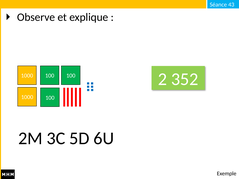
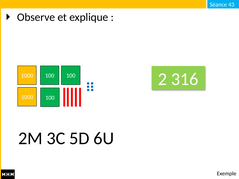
352: 352 -> 316 (185, 79)
